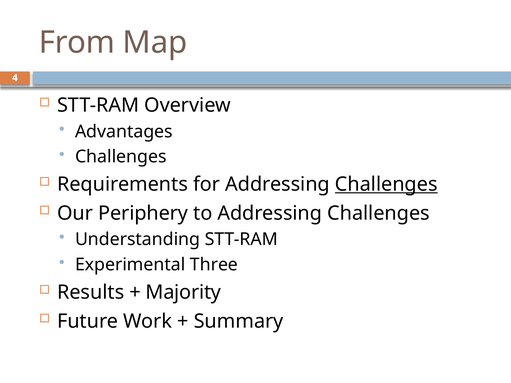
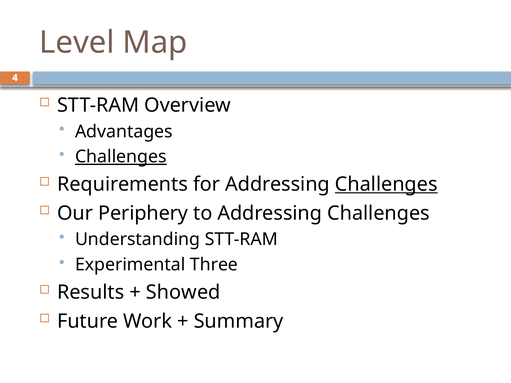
From: From -> Level (77, 43)
Challenges underline: none -> present (121, 157)
Majority: Majority -> Showed (183, 292)
